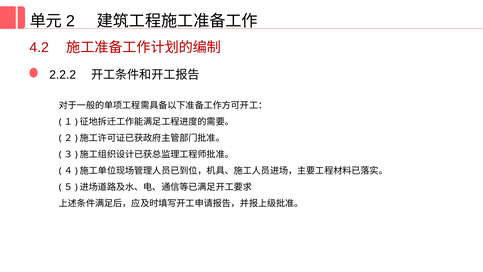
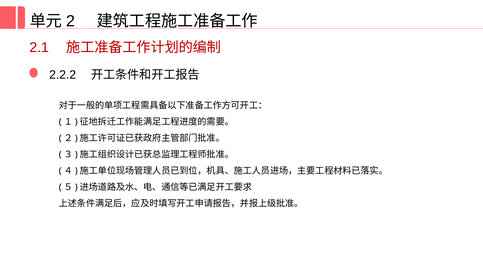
4.2: 4.2 -> 2.1 (39, 47)
